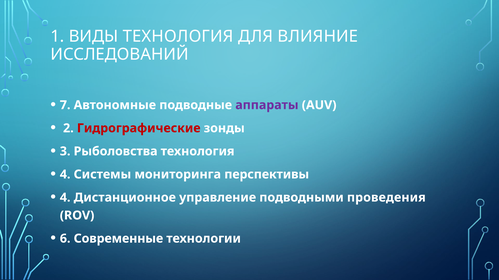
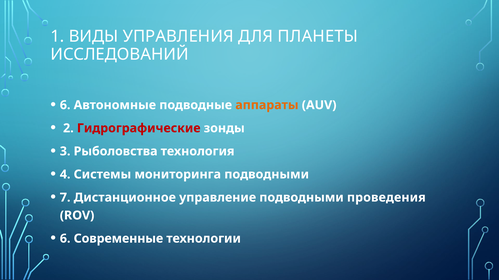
ВИДЫ ТЕХНОЛОГИЯ: ТЕХНОЛОГИЯ -> УПРАВЛЕНИЯ (178, 36)
ВЛИЯНИЕ: ВЛИЯНИЕ -> ПЛАНЕТЫ (318, 36)
7: 7 -> 6 (65, 105)
аппараты colour: purple -> orange (267, 105)
мониторинга перспективы: перспективы -> подводными (267, 175)
4: 4 -> 7 (65, 198)
